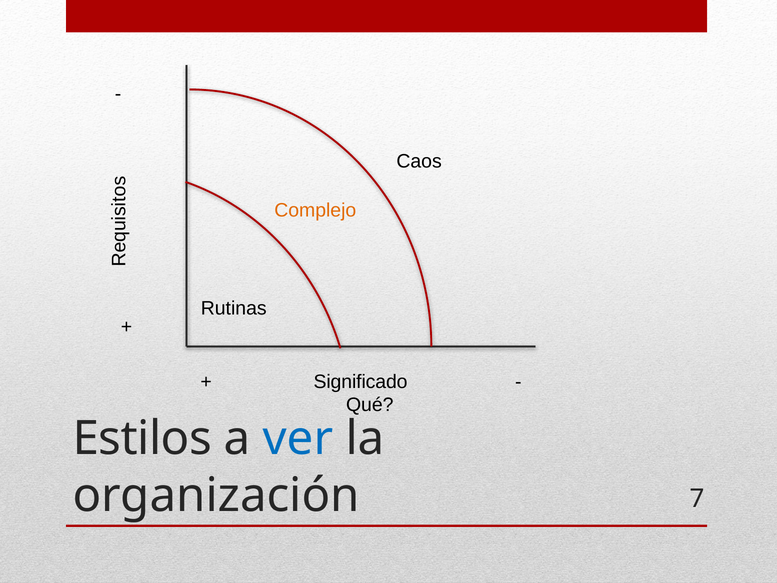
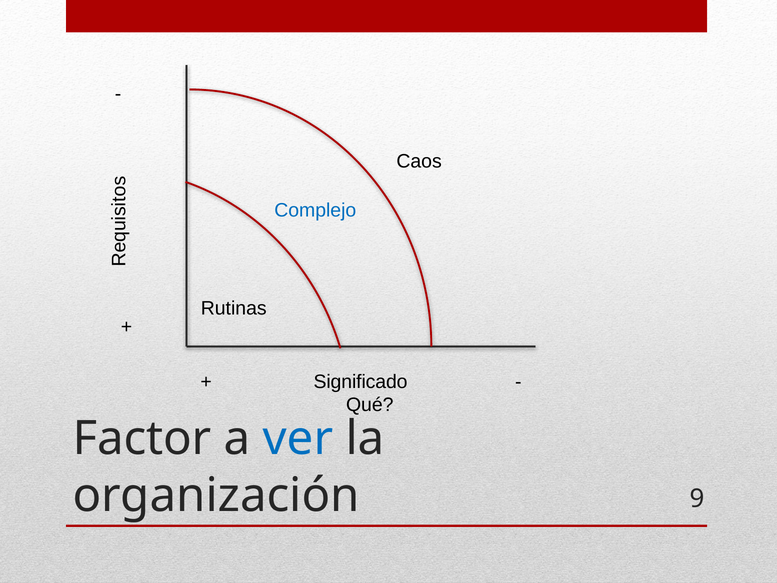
Complejo colour: orange -> blue (315, 210)
Estilos: Estilos -> Factor (142, 438)
7: 7 -> 9 (697, 498)
